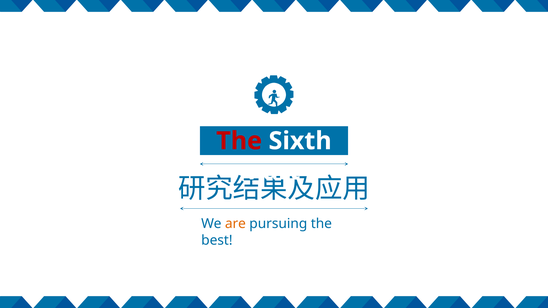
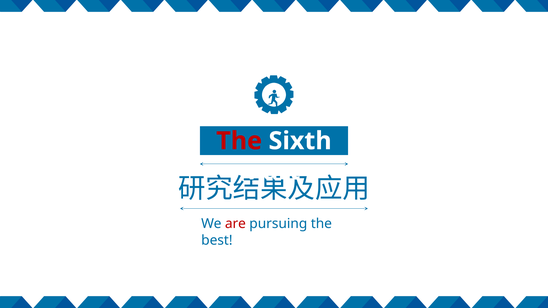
are colour: orange -> red (235, 224)
